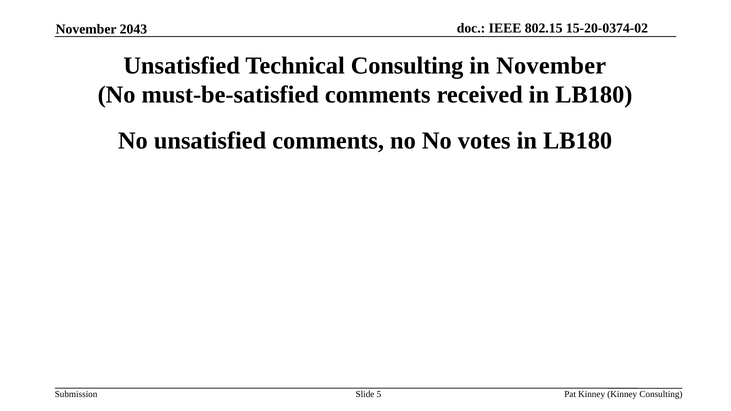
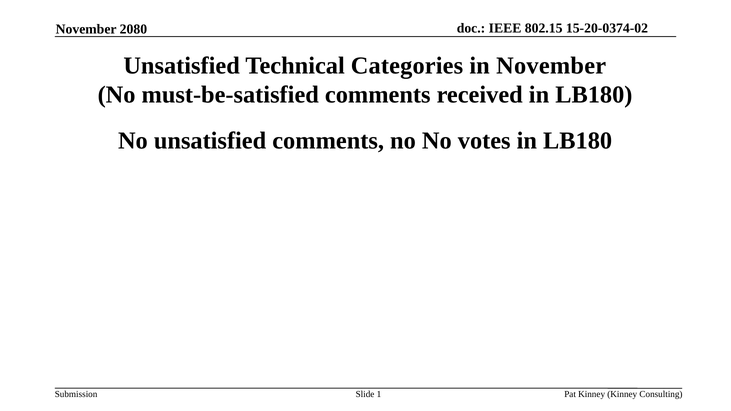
2043: 2043 -> 2080 (133, 29)
Technical Consulting: Consulting -> Categories (407, 66)
5: 5 -> 1 (379, 394)
